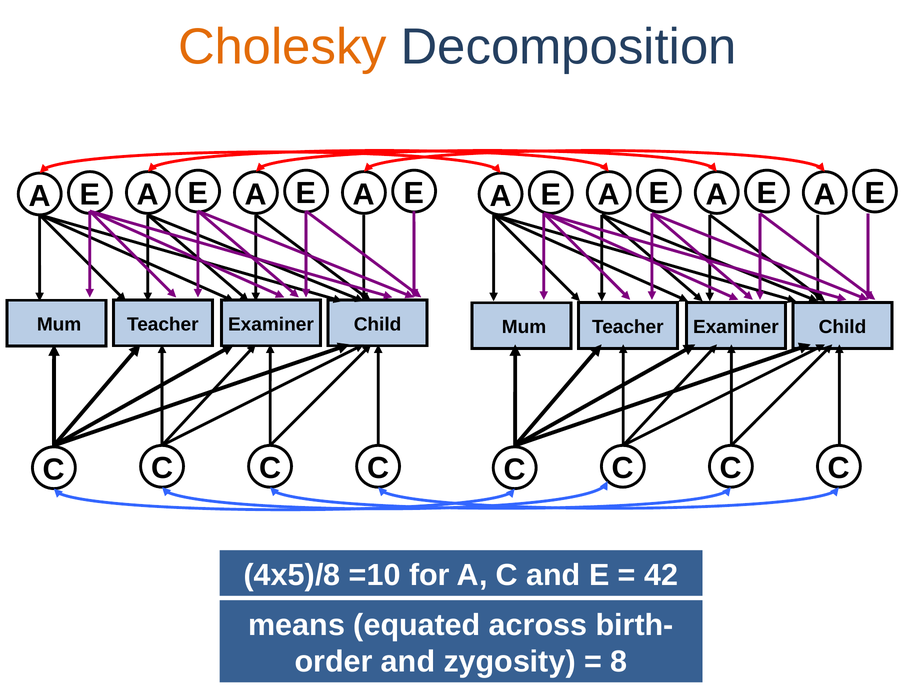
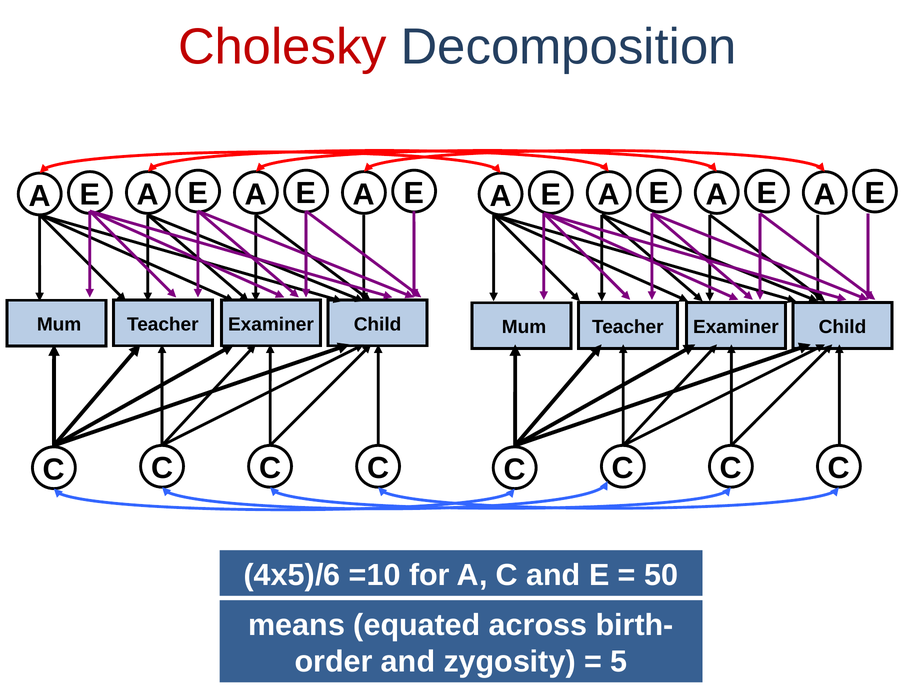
Cholesky colour: orange -> red (282, 47)
4x5)/8: 4x5)/8 -> 4x5)/6 (292, 575)
42: 42 -> 50 (661, 575)
8: 8 -> 5 (619, 662)
